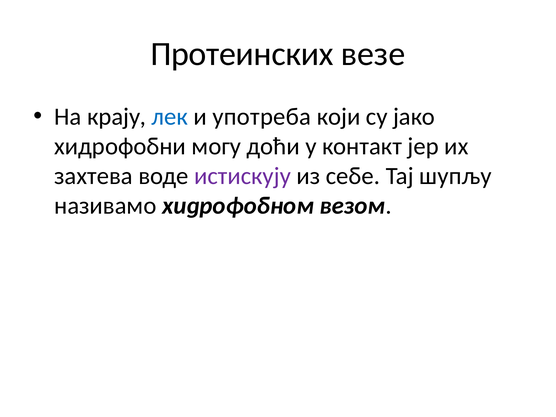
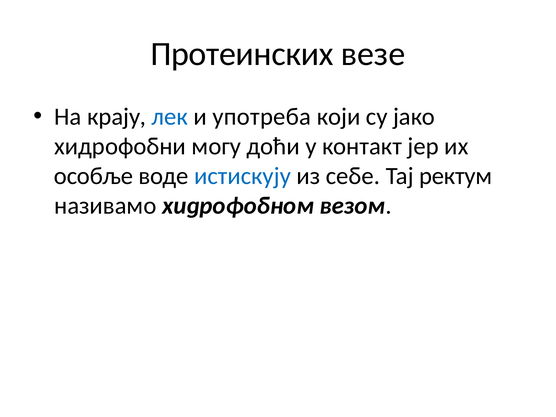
захтева: захтева -> особље (94, 176)
истискују colour: purple -> blue (242, 176)
шупљу: шупљу -> ректум (456, 176)
